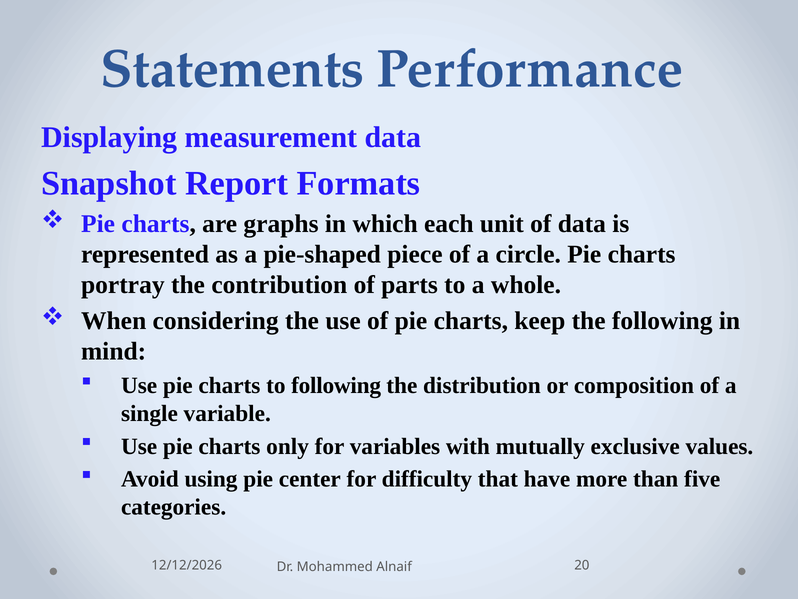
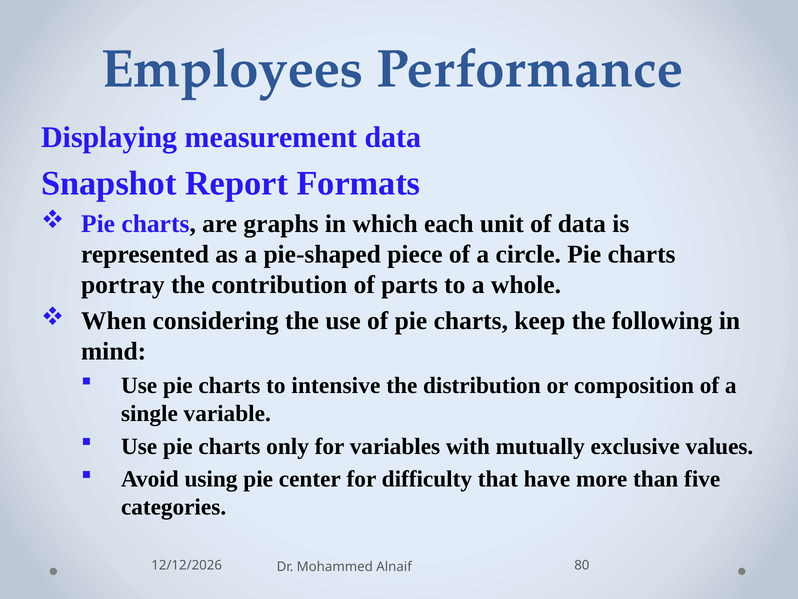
Statements: Statements -> Employees (232, 69)
to following: following -> intensive (336, 385)
20: 20 -> 80 (582, 565)
